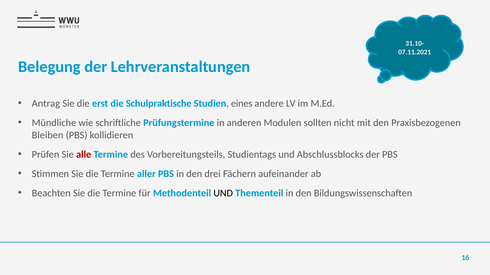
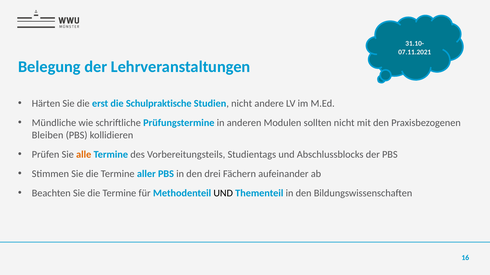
Antrag: Antrag -> Härten (46, 104)
Studien eines: eines -> nicht (242, 104)
alle colour: red -> orange (84, 155)
